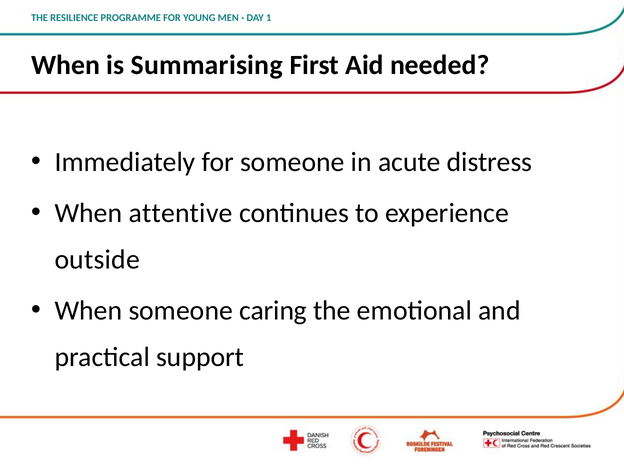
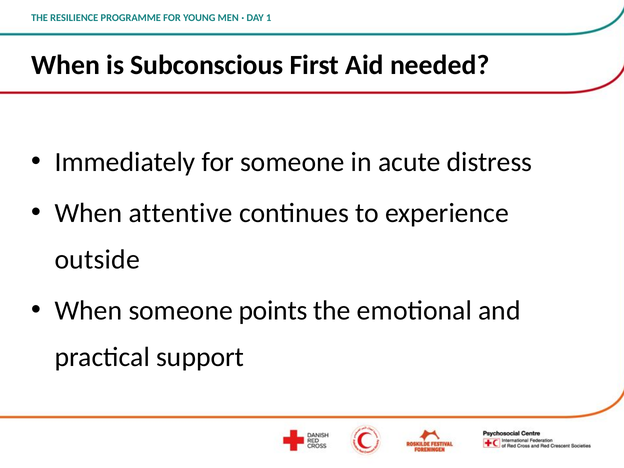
Summarising: Summarising -> Subconscious (207, 65)
caring: caring -> points (273, 310)
